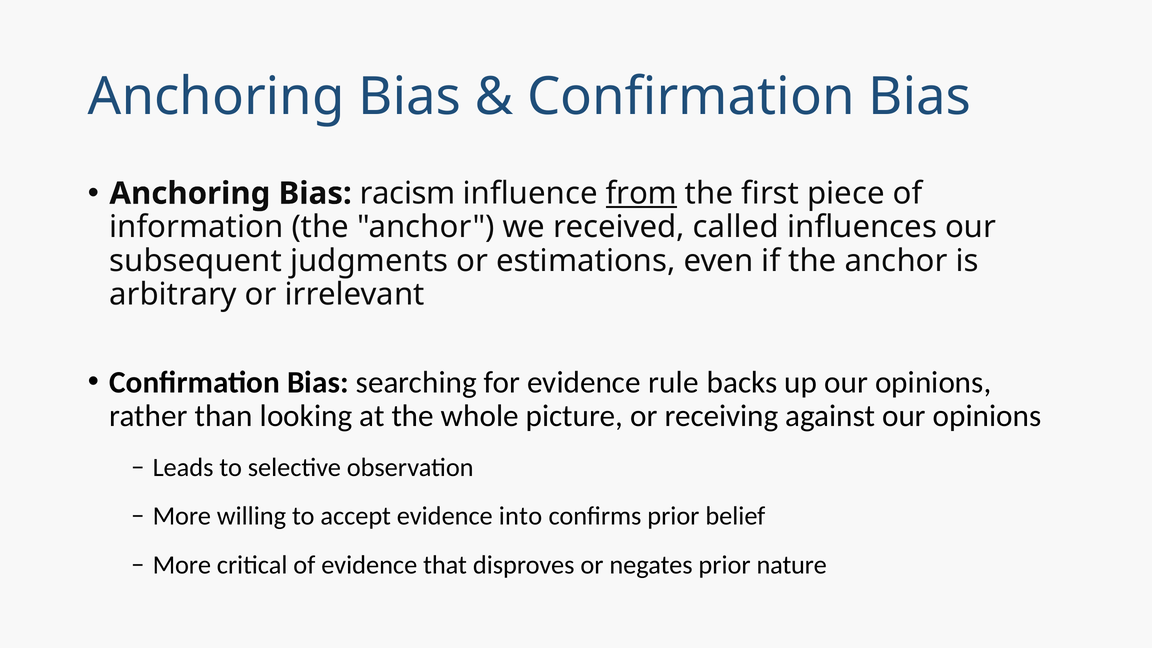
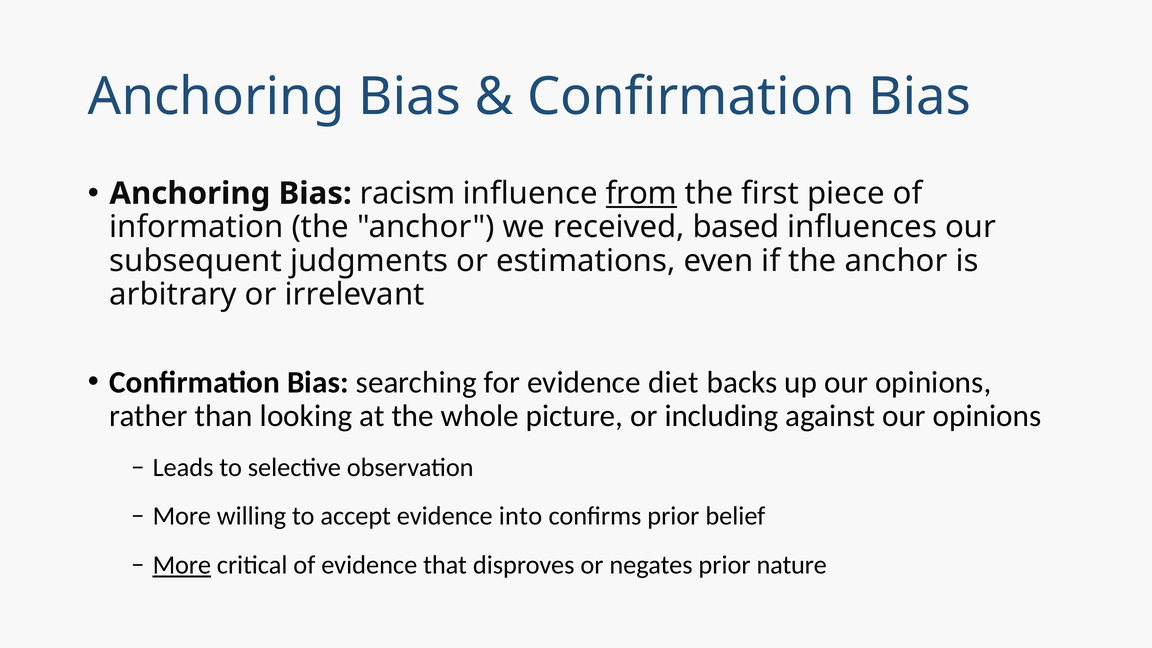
called: called -> based (736, 227)
rule: rule -> diet (673, 382)
receiving: receiving -> including (721, 416)
More underline: none -> present (182, 565)
